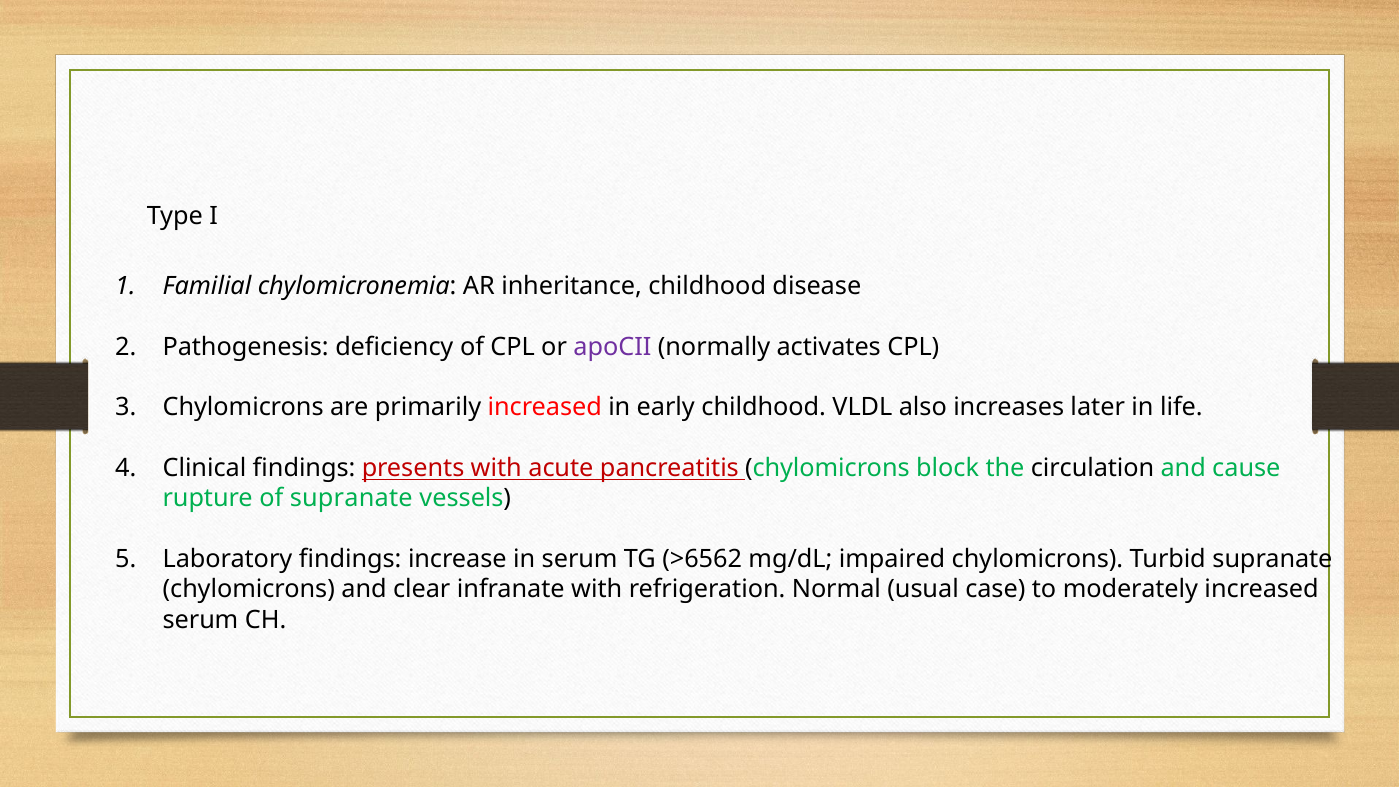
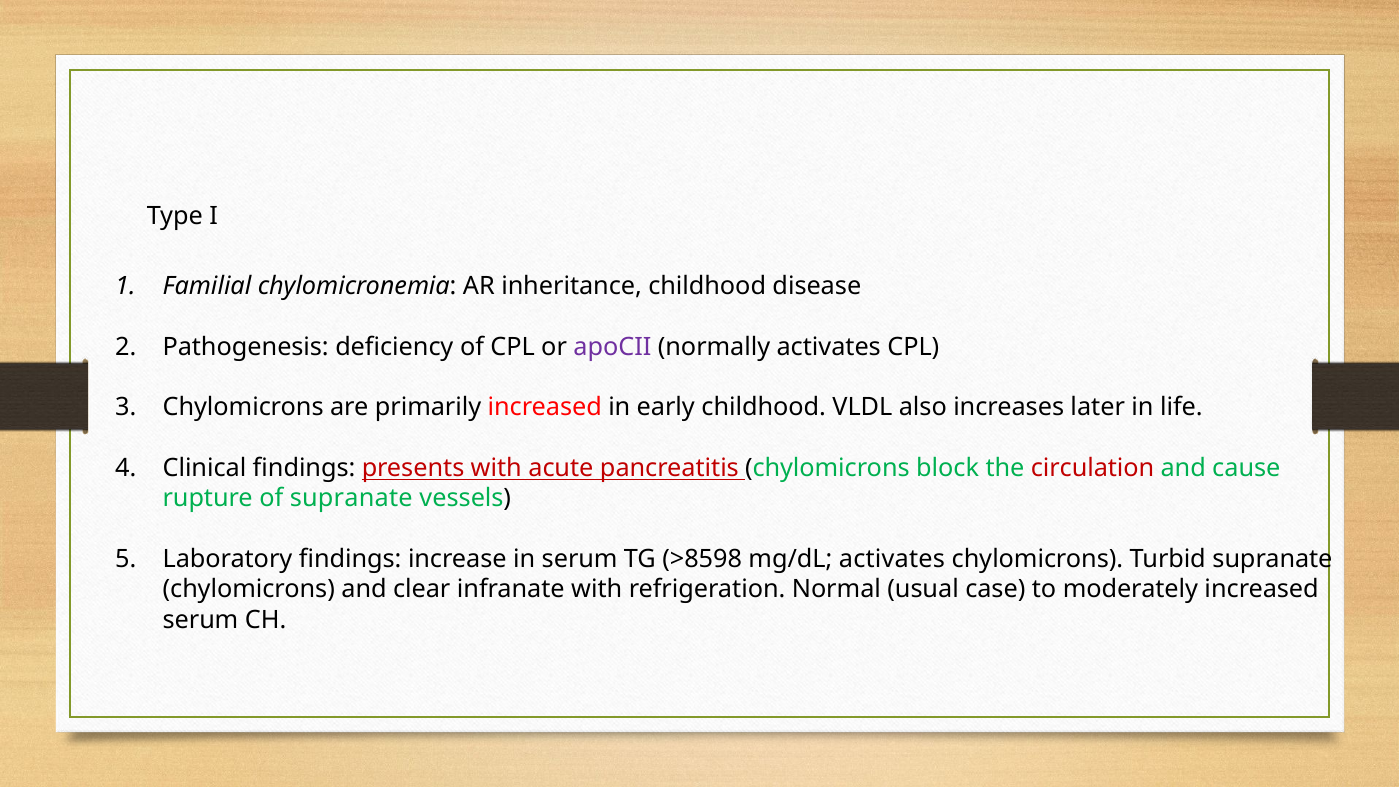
circulation colour: black -> red (1093, 468)
>6562: >6562 -> >8598 (702, 559)
mg/dL impaired: impaired -> activates (892, 559)
